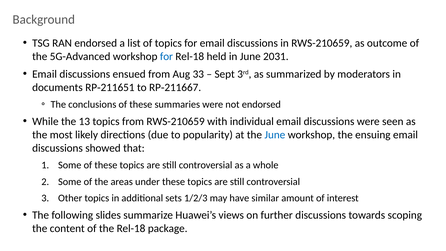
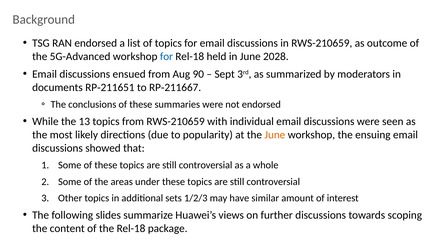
2031: 2031 -> 2028 (276, 56)
33: 33 -> 90 (198, 74)
June colour: blue -> orange (275, 135)
